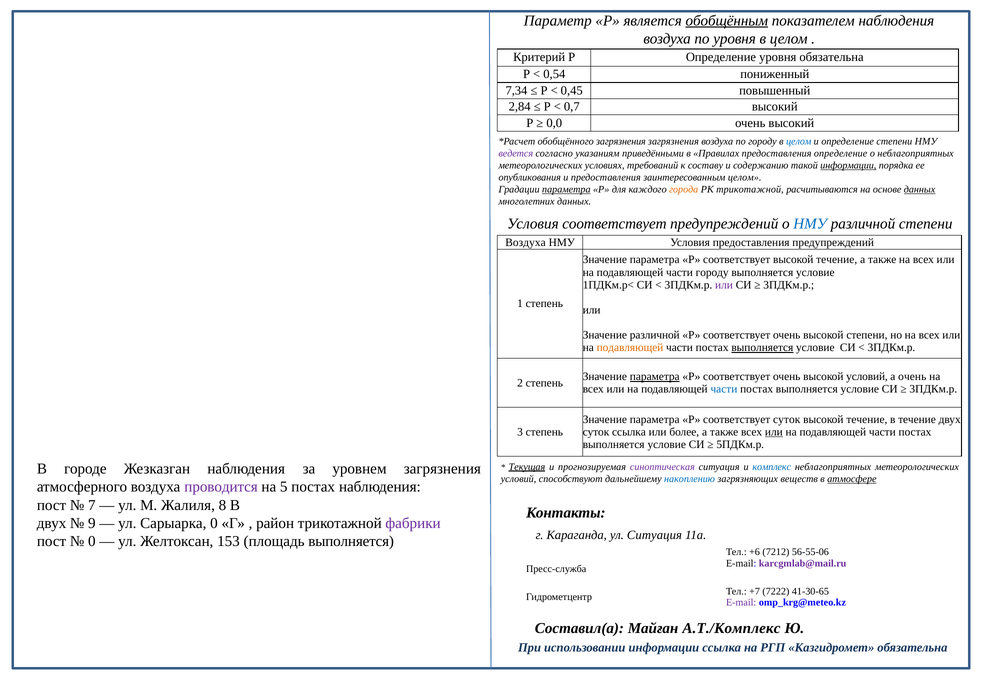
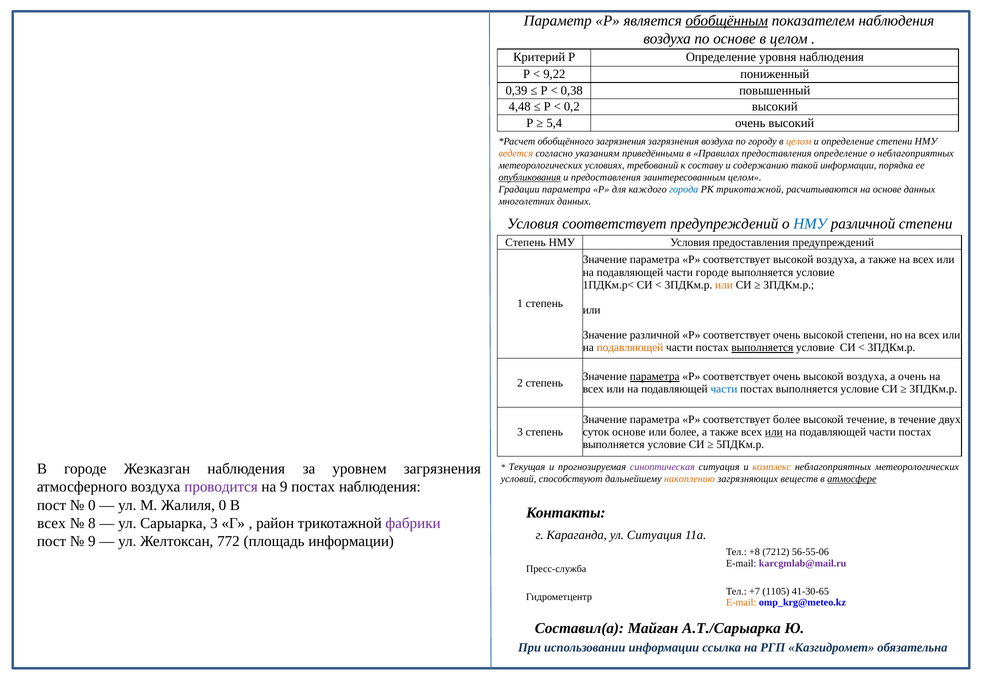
по уровня: уровня -> основе (735, 39)
уровня обязательна: обязательна -> наблюдения (832, 57)
0,54: 0,54 -> 9,22 (554, 74)
7,34: 7,34 -> 0,39 (516, 90)
0,45: 0,45 -> 0,38 (572, 90)
2,84: 2,84 -> 4,48 (520, 107)
0,7: 0,7 -> 0,2 (572, 107)
0,0: 0,0 -> 5,4 (554, 123)
целом colour: blue -> orange (799, 141)
ведется colour: purple -> orange (516, 153)
информации underline: present -> none (848, 165)
опубликования underline: none -> present (530, 177)
параметра underline: present -> none (566, 190)
города colour: orange -> blue (684, 190)
данных underline: present -> none (920, 190)
Воздуха: Воздуха -> Степень (526, 242)
соответствует высокой течение: течение -> воздуха (837, 260)
части городу: городу -> городе (712, 272)
или colour: purple -> orange (724, 285)
очень высокой условий: условий -> воздуха (867, 376)
соответствует суток: суток -> более (787, 419)
суток ссылка: ссылка -> основе (629, 432)
Текущая underline: present -> none (527, 467)
комплекс colour: blue -> orange (772, 467)
накоплению colour: blue -> orange (690, 479)
на 5: 5 -> 9 (284, 487)
7: 7 -> 0 (92, 505)
Жалиля 8: 8 -> 0 (222, 505)
двух: двух -> всех (51, 523)
9: 9 -> 8 (92, 523)
Сарыарка 0: 0 -> 3 (214, 523)
0: 0 -> 9 (92, 541)
153: 153 -> 772 (228, 541)
площадь выполняется: выполняется -> информации (351, 541)
+6: +6 -> +8 (755, 552)
7222: 7222 -> 1105 (776, 591)
E-mail colour: purple -> orange (741, 602)
А.Т./Комплекс: А.Т./Комплекс -> А.Т./Сарыарка (731, 628)
